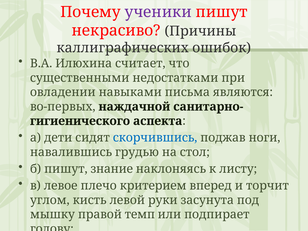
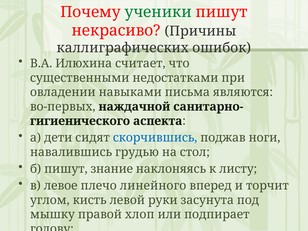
ученики colour: purple -> green (158, 12)
критерием: критерием -> линейного (153, 186)
темп: темп -> хлоп (140, 214)
